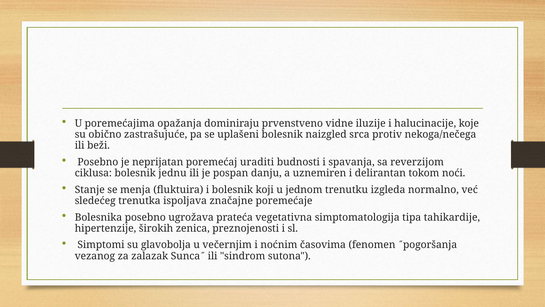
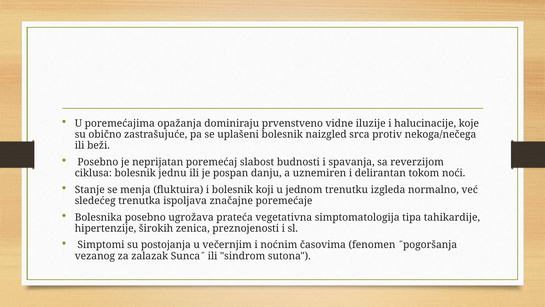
uraditi: uraditi -> slabost (257, 162)
glavobolja: glavobolja -> postojanja (166, 245)
